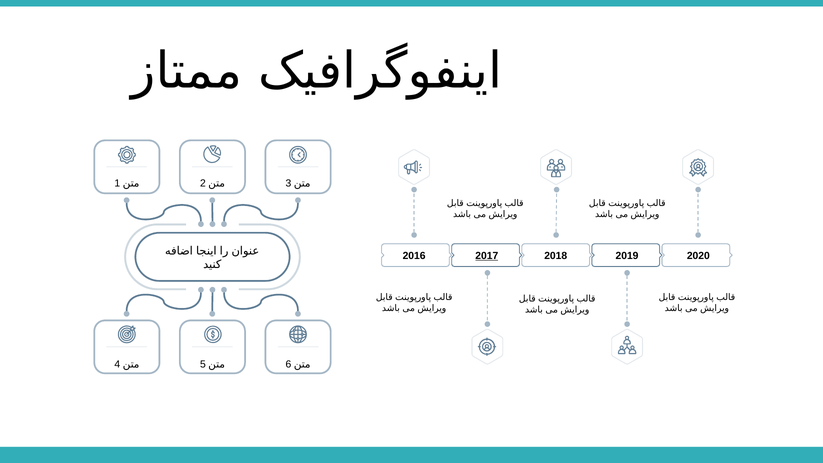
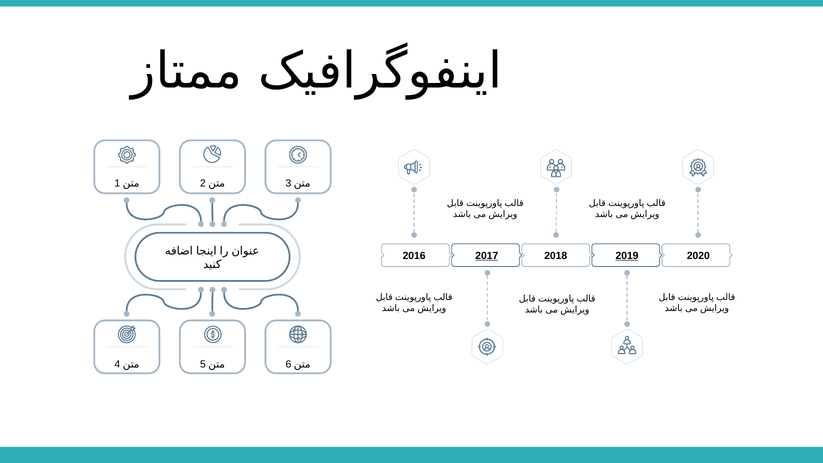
2019 underline: none -> present (627, 256)
